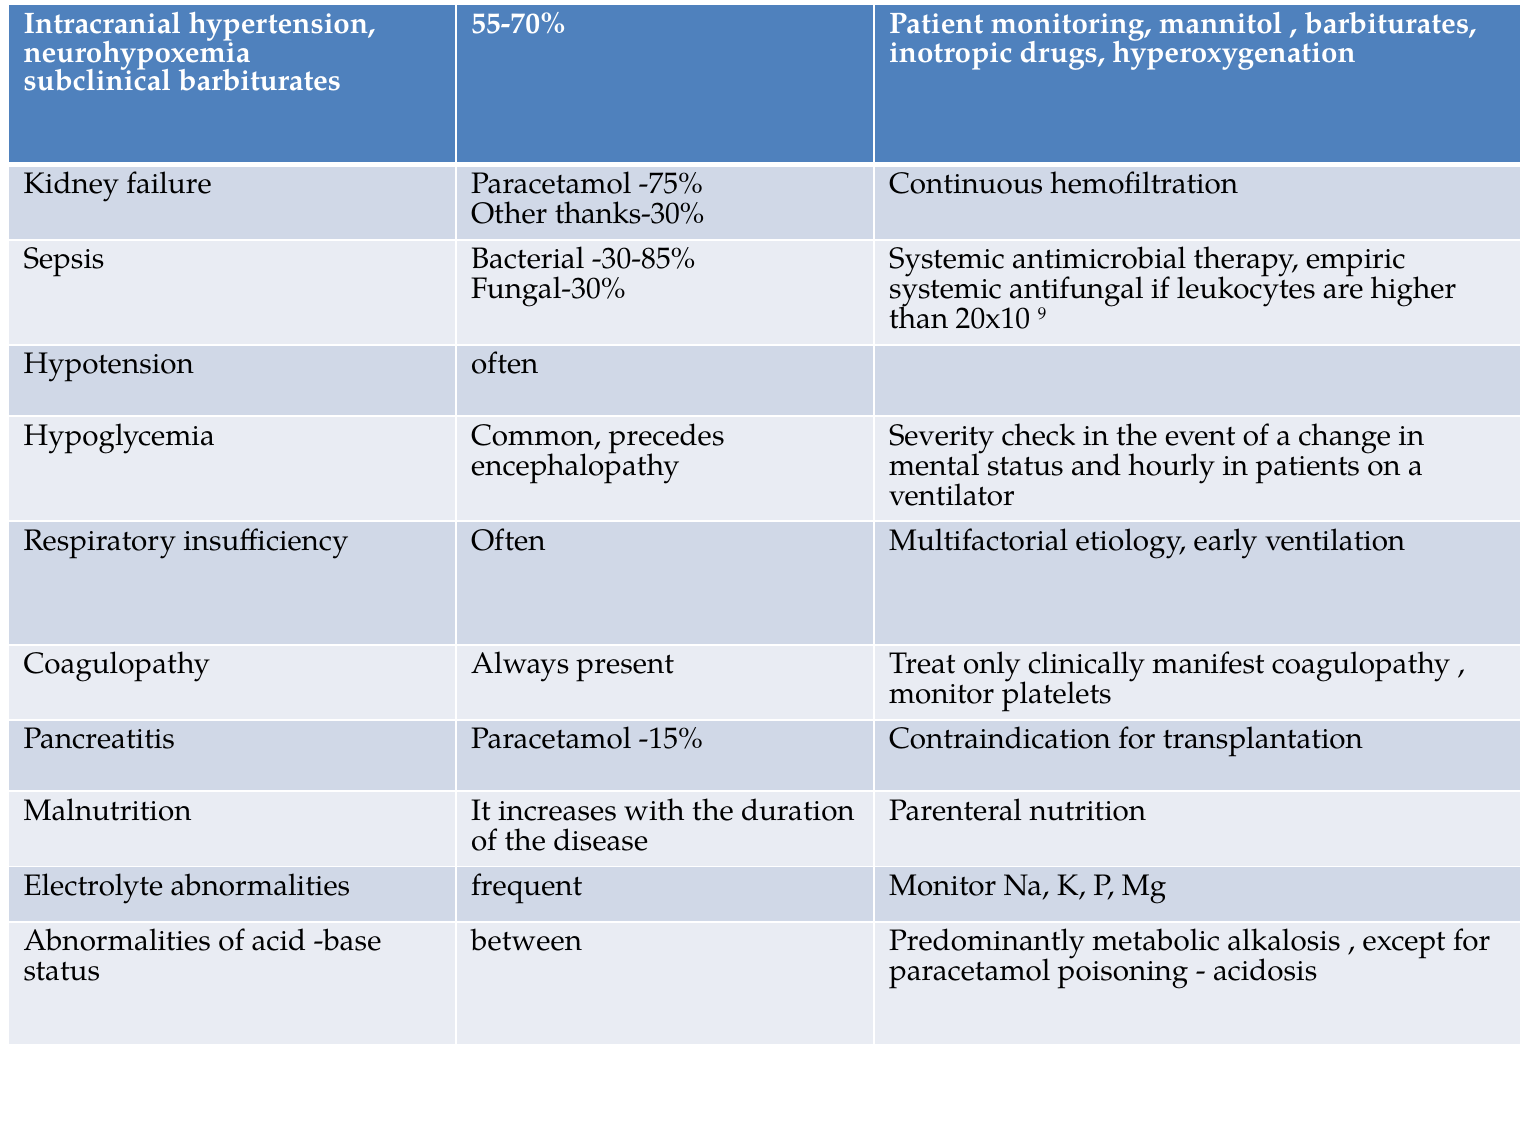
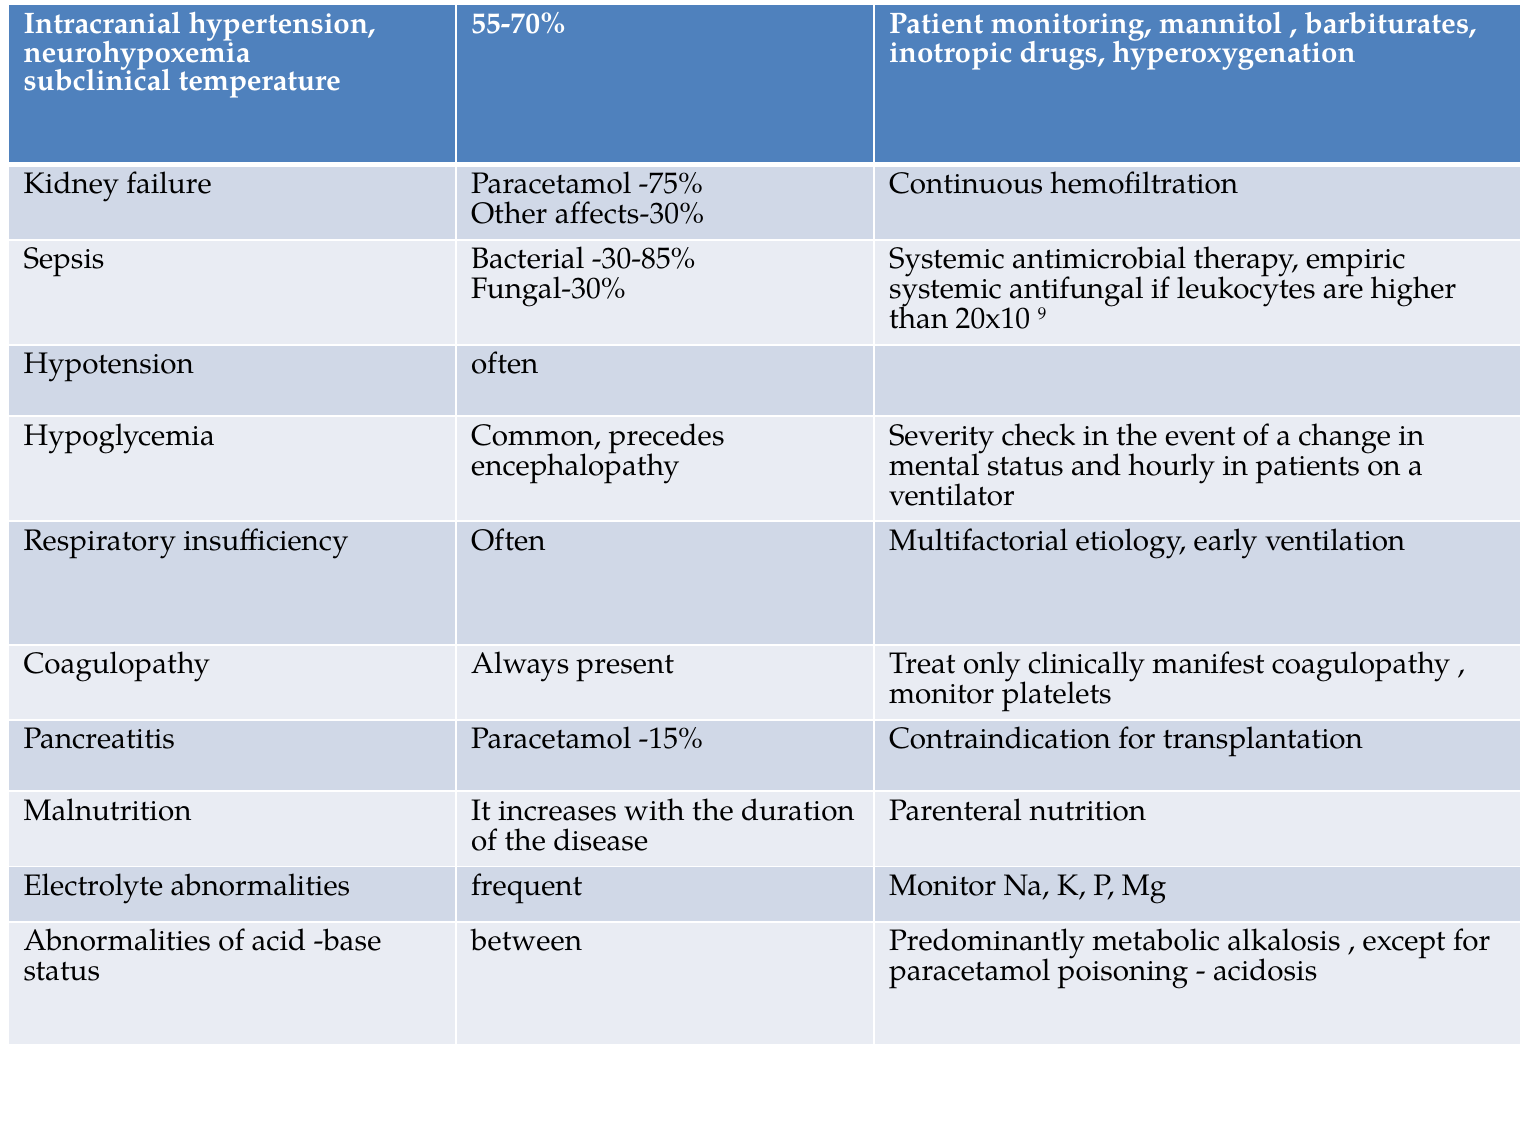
subclinical barbiturates: barbiturates -> temperature (260, 81)
thanks-30%: thanks-30% -> affects-30% (630, 214)
